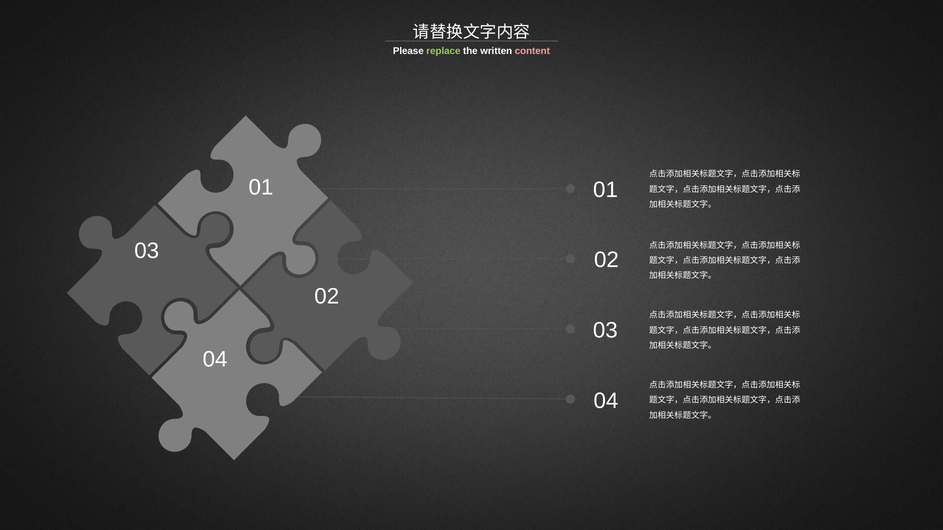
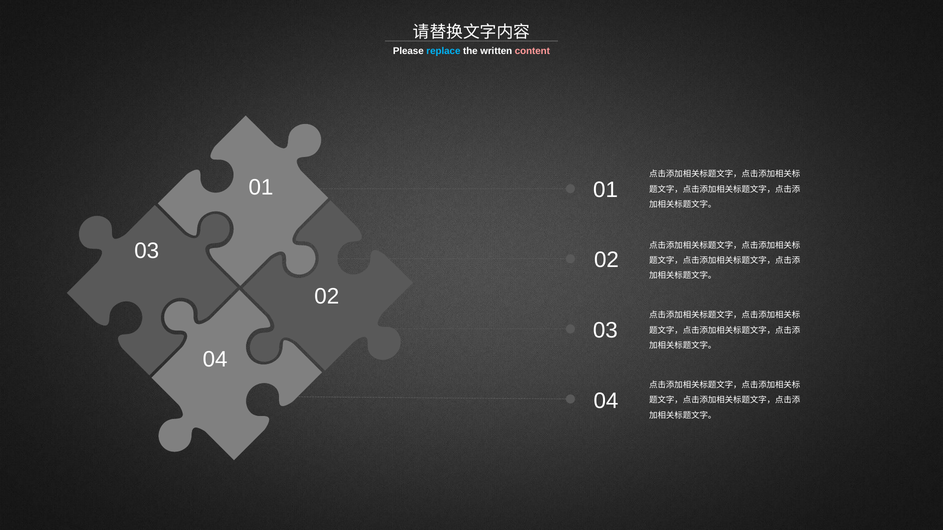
replace colour: light green -> light blue (443, 51)
